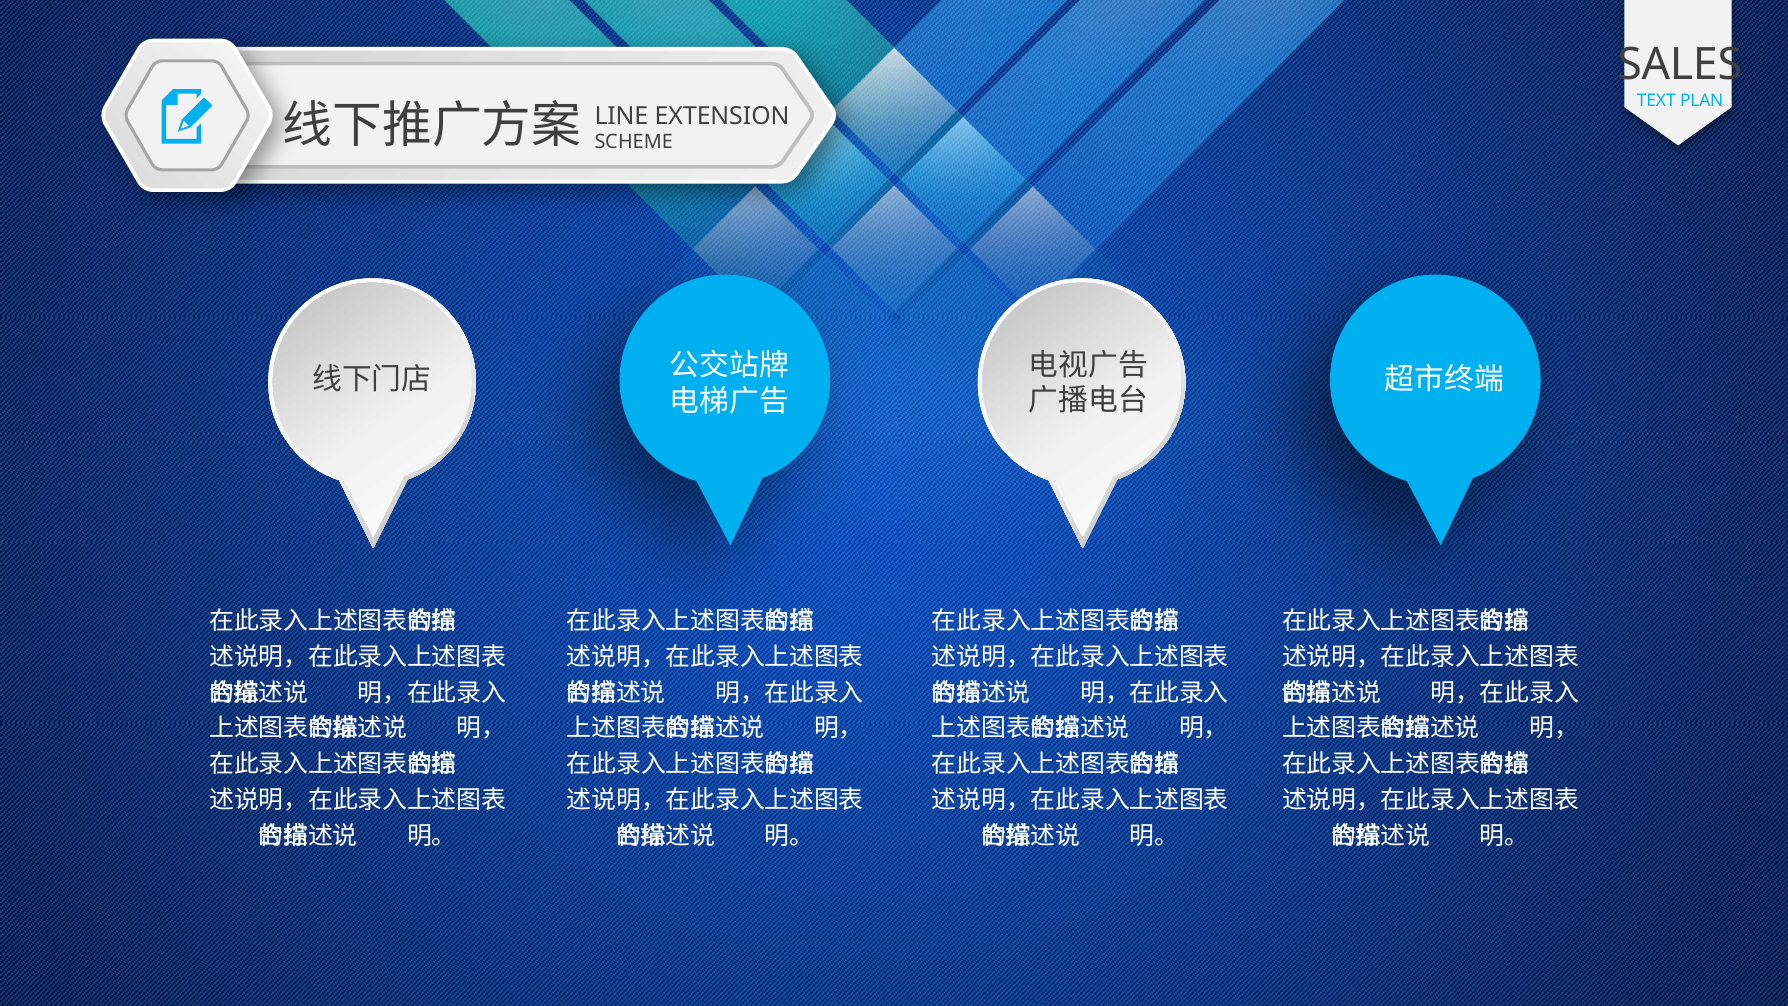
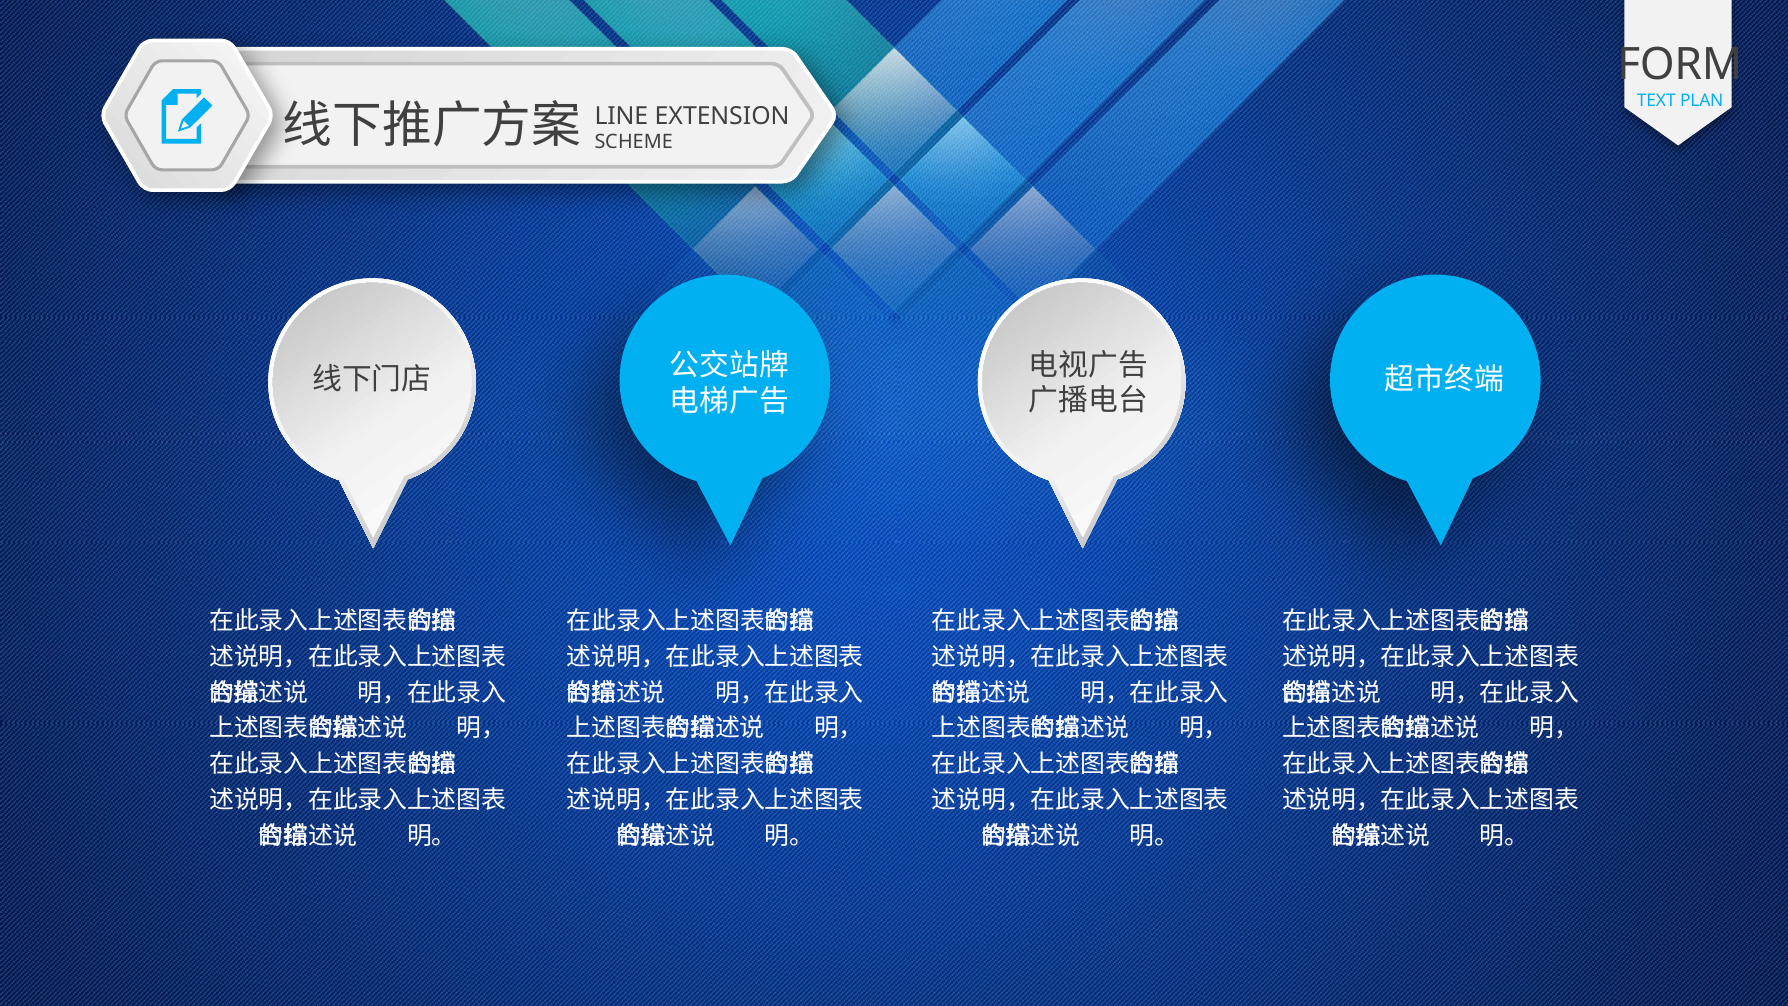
SALES: SALES -> FORM (1680, 65)
